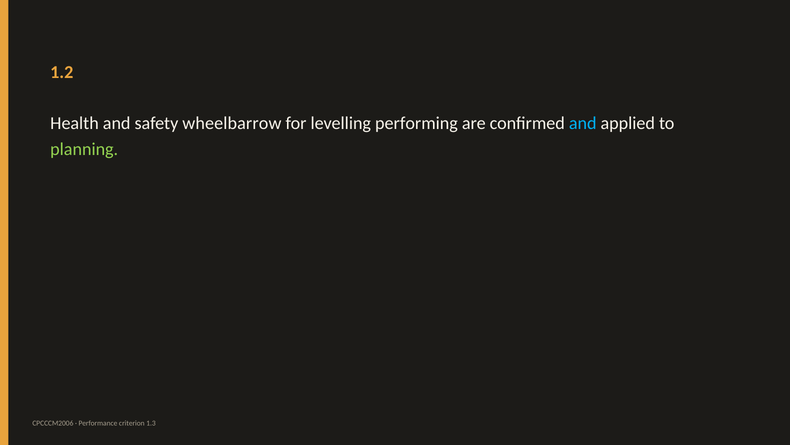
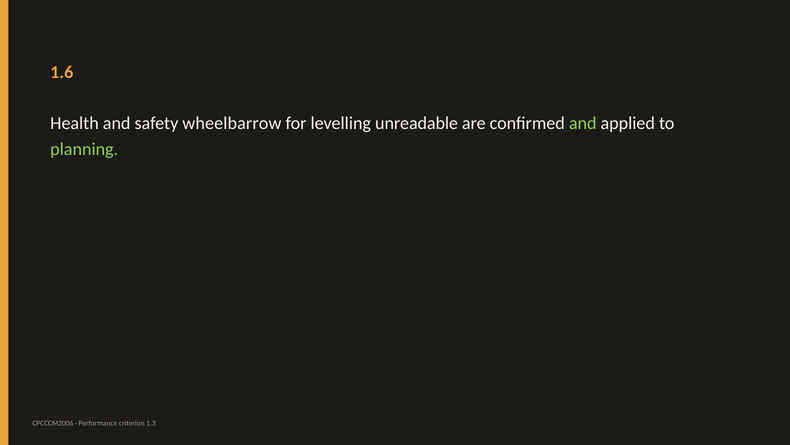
1.2: 1.2 -> 1.6 (62, 72)
performing: performing -> unreadable (417, 123)
and colour: light blue -> light green (583, 123)
